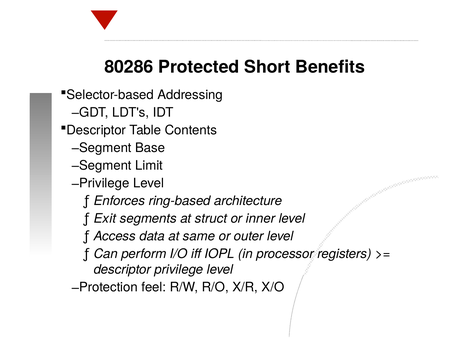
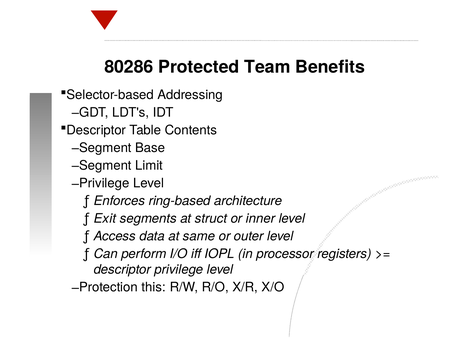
Short: Short -> Team (267, 67)
feel: feel -> this (154, 288)
